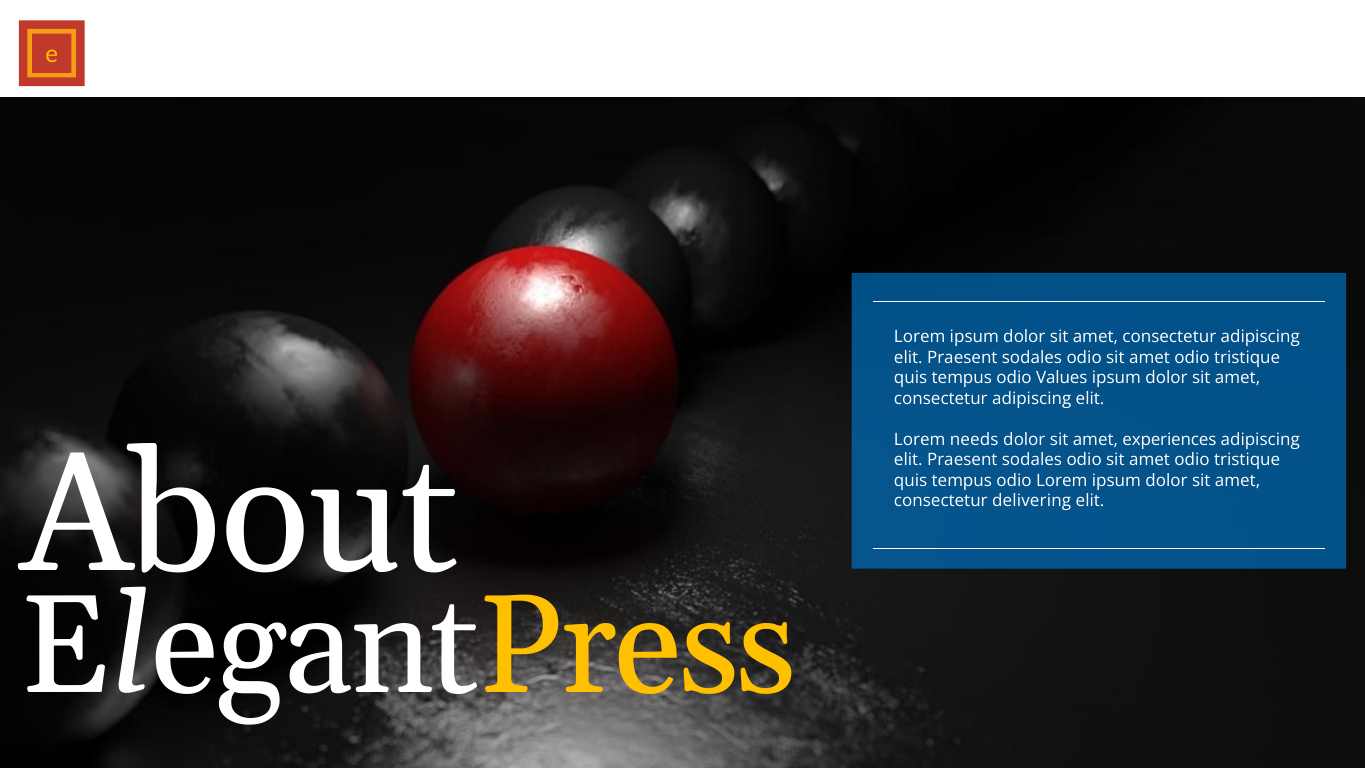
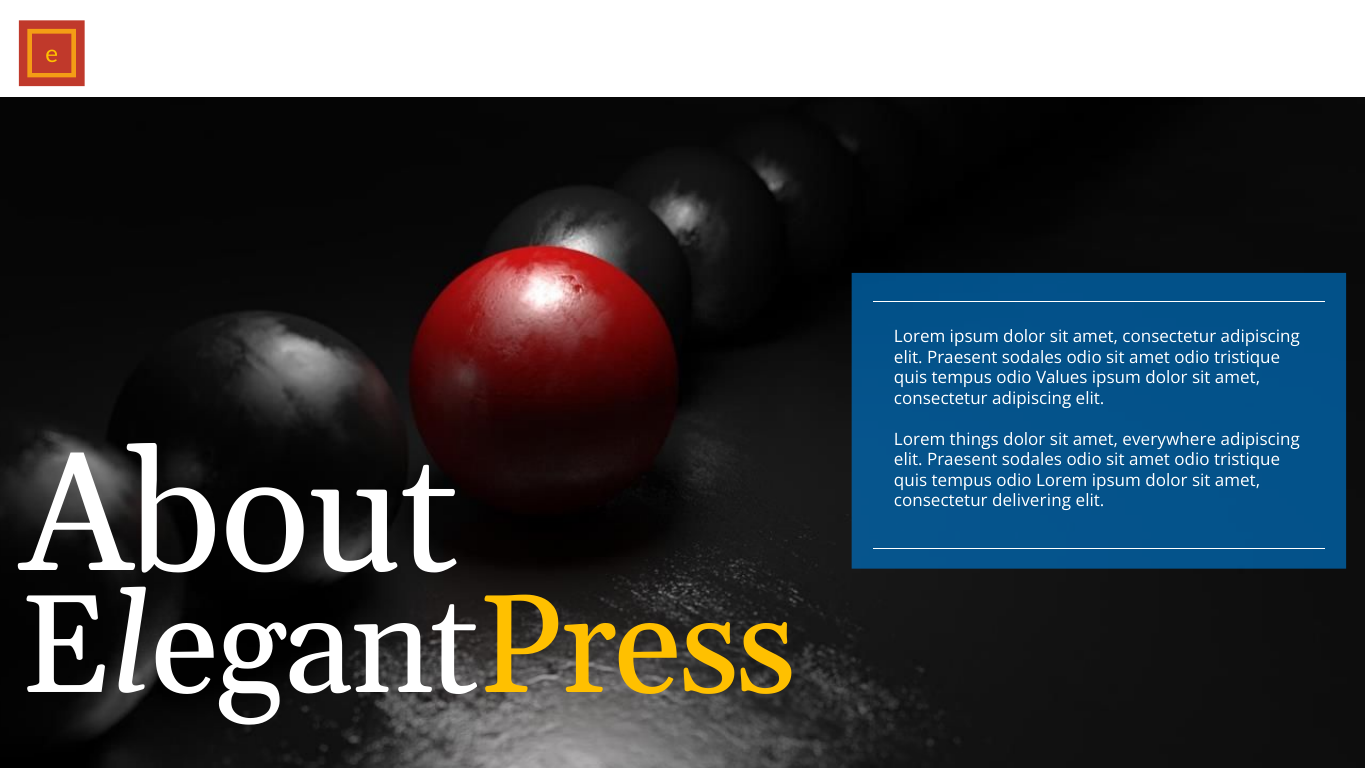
needs: needs -> things (974, 440)
experiences: experiences -> everywhere (1169, 440)
